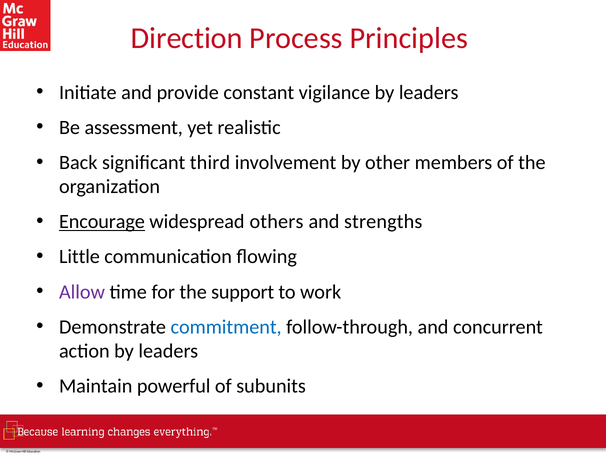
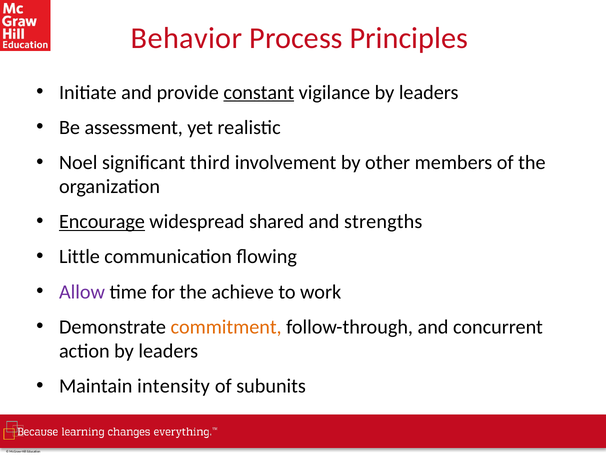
Direction: Direction -> Behavior (187, 38)
constant underline: none -> present (259, 92)
Back: Back -> Noel (78, 162)
others: others -> shared (277, 222)
support: support -> achieve (243, 292)
commitment colour: blue -> orange (226, 327)
powerful: powerful -> intensity (174, 386)
